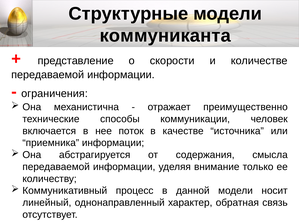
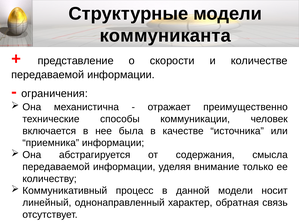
поток: поток -> была (131, 131)
